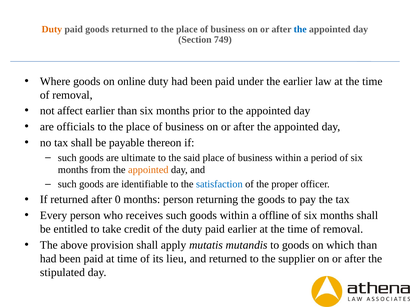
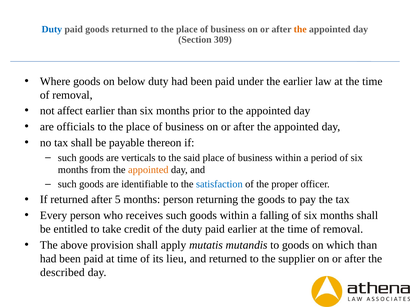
Duty colour: orange -> blue (52, 29)
the colour: blue -> orange (300, 29)
749: 749 -> 309 (223, 40)
online: online -> below (131, 81)
ultimate: ultimate -> verticals (138, 158)
0: 0 -> 5 (118, 200)
offline: offline -> falling (274, 216)
stipulated: stipulated -> described (62, 273)
